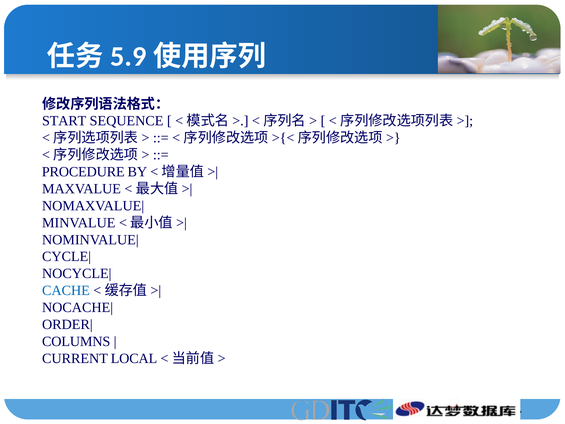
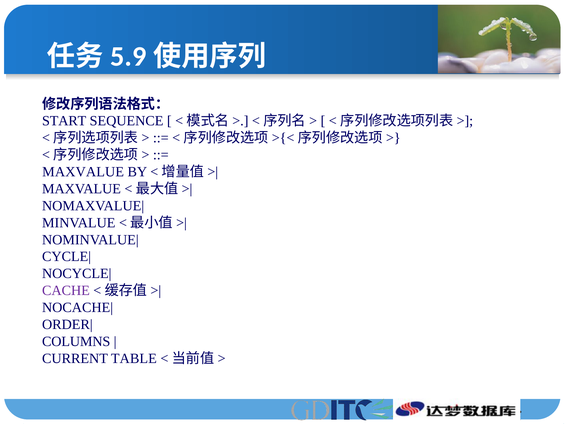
PROCEDURE: PROCEDURE -> MAXVALUE (83, 172)
CACHE colour: blue -> purple (66, 290)
LOCAL: LOCAL -> TABLE (134, 358)
